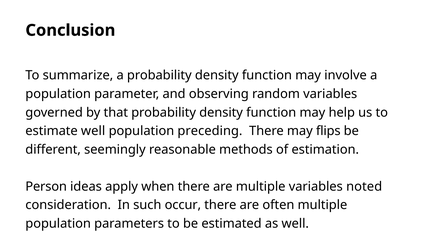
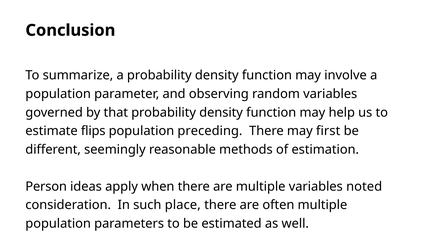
estimate well: well -> flips (93, 131)
flips: flips -> first (328, 131)
occur: occur -> place (183, 205)
